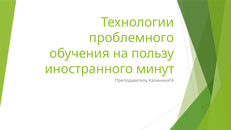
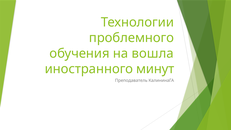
пользу: пользу -> вошла (153, 53)
